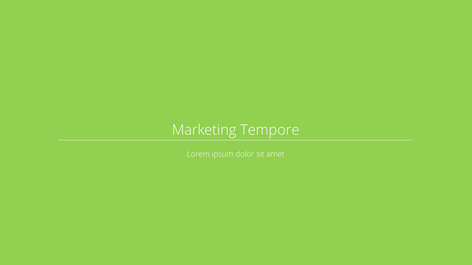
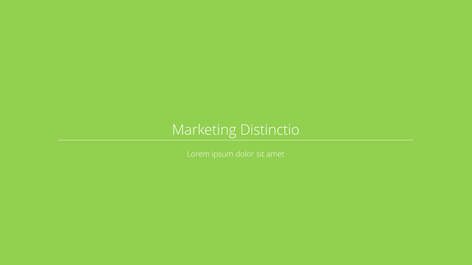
Tempore: Tempore -> Distinctio (270, 130)
